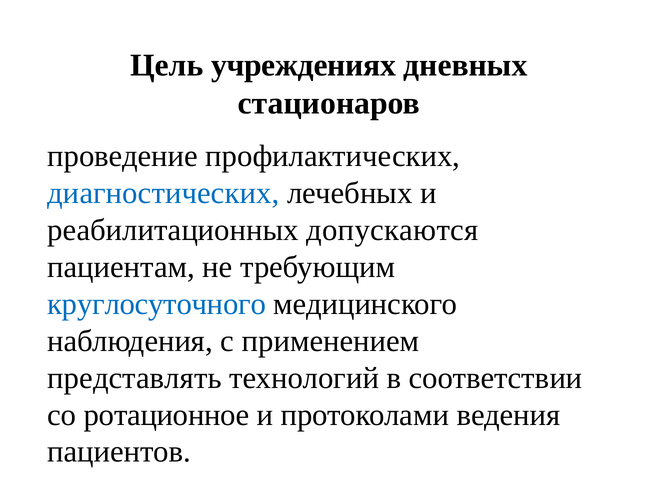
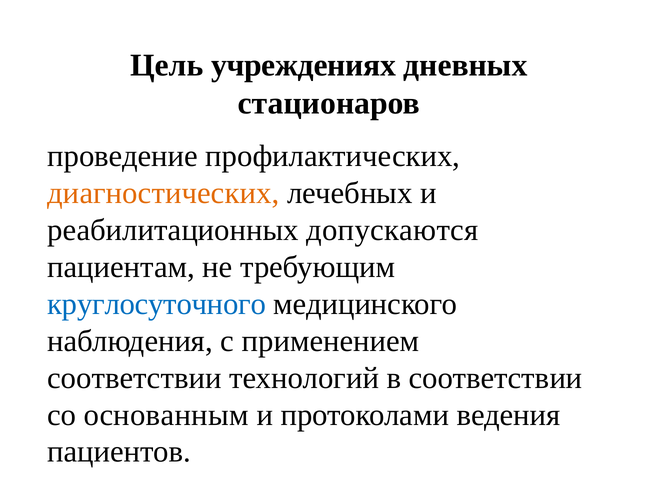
диагностических colour: blue -> orange (163, 193)
представлять: представлять -> соответствии (134, 378)
ротационное: ротационное -> основанным (166, 415)
